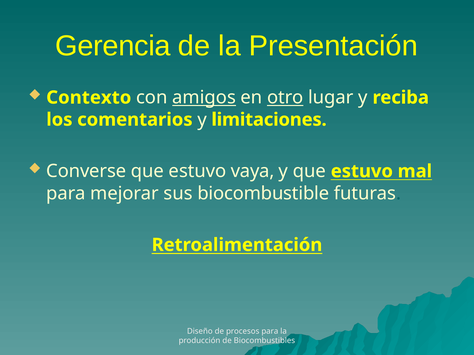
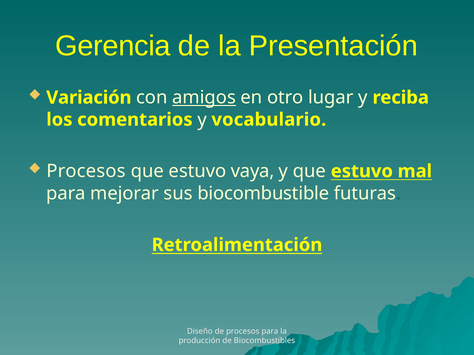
Contexto: Contexto -> Variación (89, 98)
otro underline: present -> none (285, 98)
limitaciones: limitaciones -> vocabulario (269, 120)
Converse: Converse -> Procesos (86, 171)
